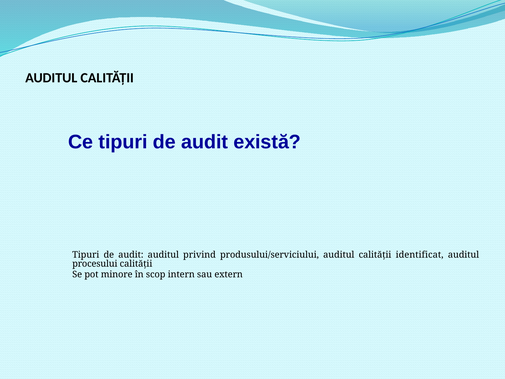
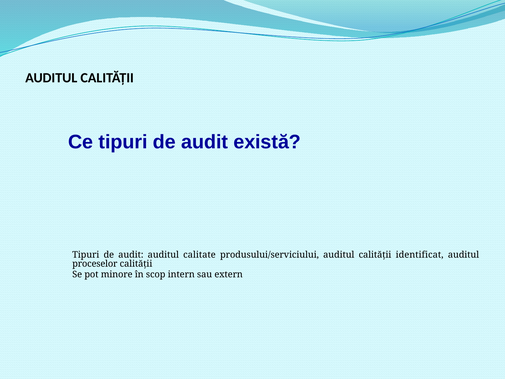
privind: privind -> calitate (199, 255)
procesului: procesului -> proceselor (95, 264)
